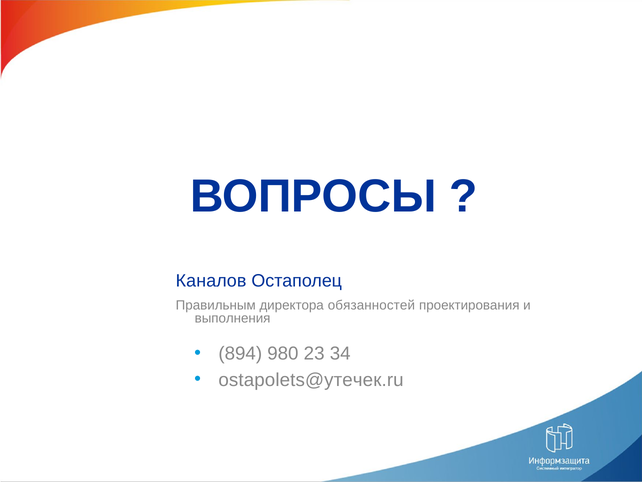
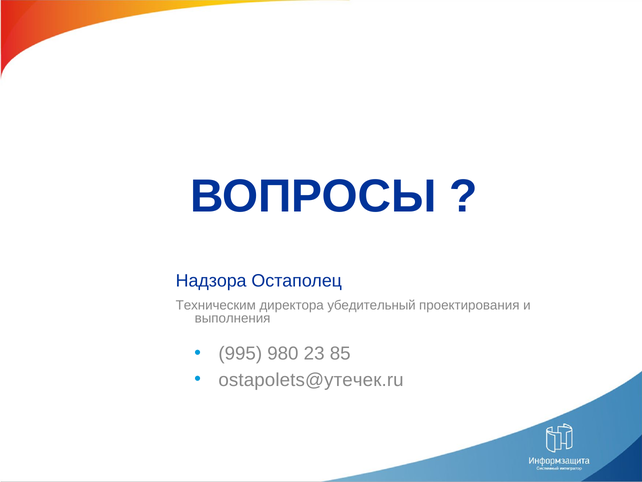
Каналов: Каналов -> Надзора (211, 280)
Правильным: Правильным -> Техническим (216, 305)
обязанностей: обязанностей -> убедительный (372, 305)
894: 894 -> 995 (240, 353)
34: 34 -> 85 (340, 353)
